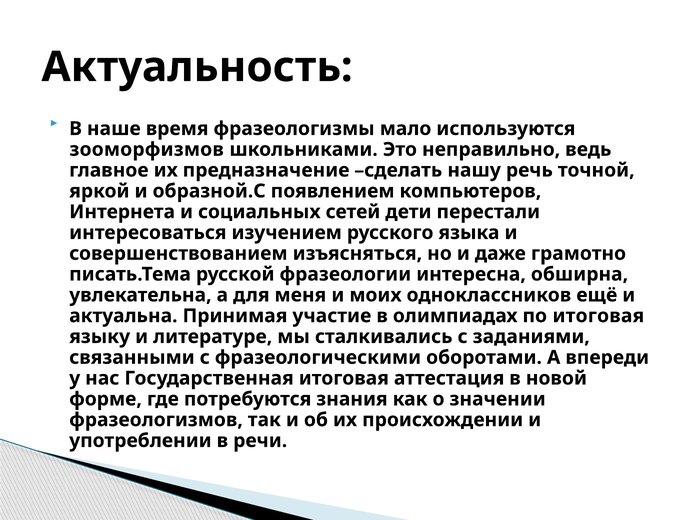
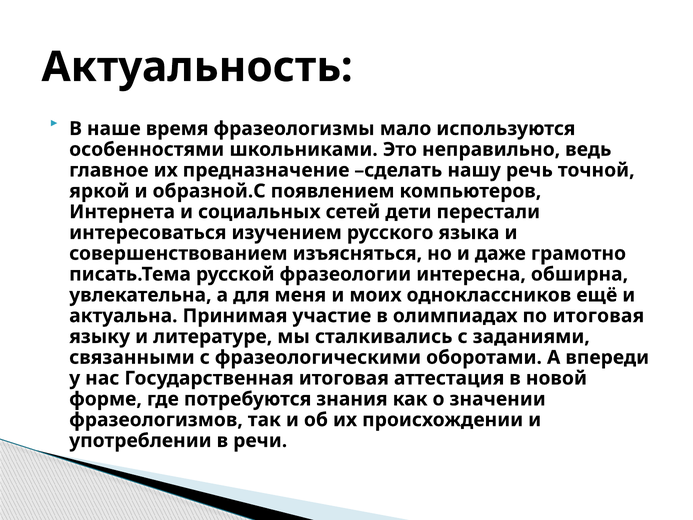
зооморфизмов: зооморфизмов -> особенностями (147, 149)
